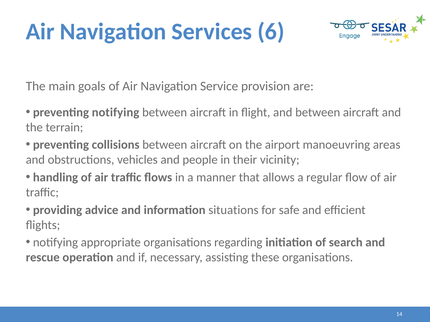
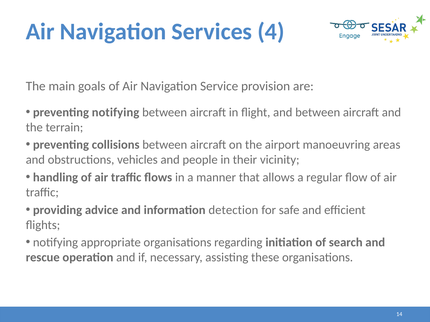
6: 6 -> 4 (271, 32)
situations: situations -> detection (233, 210)
